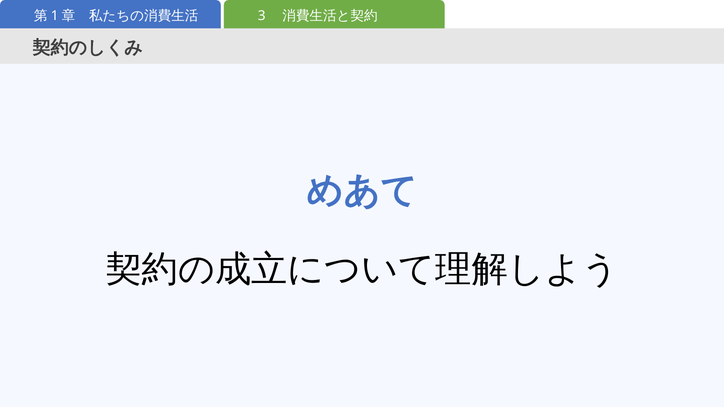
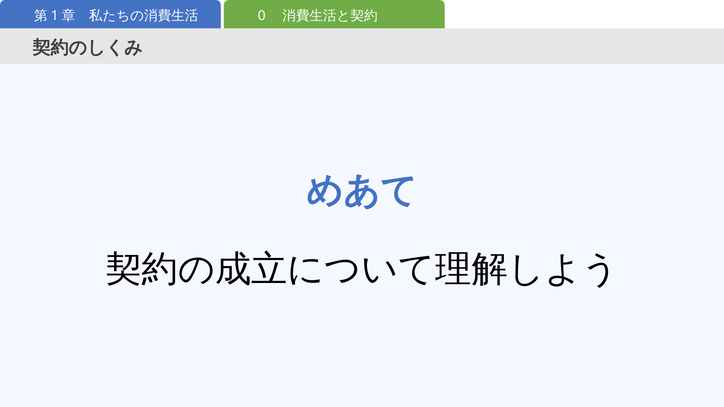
3: 3 -> 0 (262, 16)
